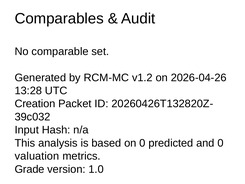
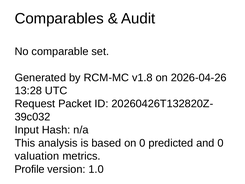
v1.2: v1.2 -> v1.8 (142, 78)
Creation: Creation -> Request (35, 104)
Grade: Grade -> Profile (30, 169)
